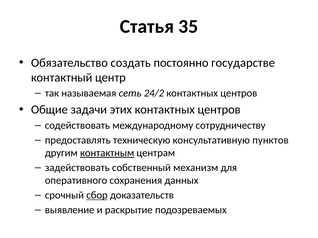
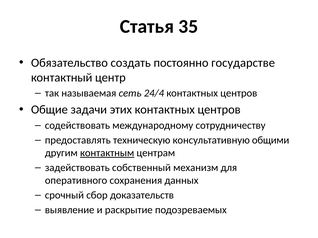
24/2: 24/2 -> 24/4 (154, 93)
пунктов: пунктов -> общими (271, 140)
сбор underline: present -> none (97, 196)
